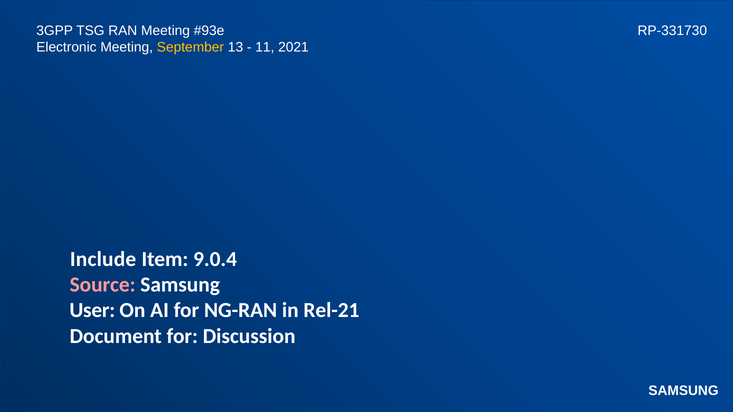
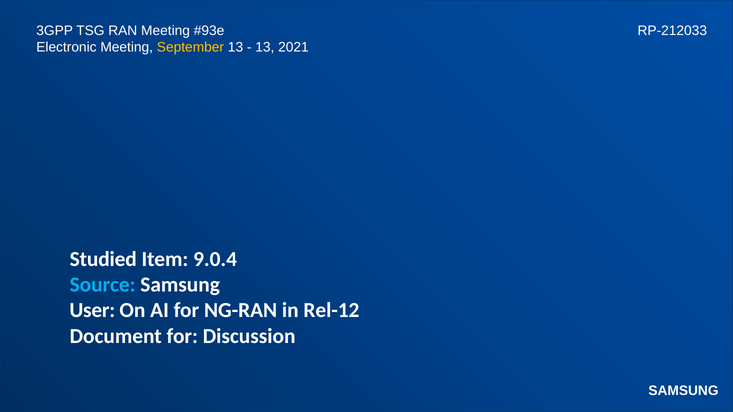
RP-331730: RP-331730 -> RP-212033 (672, 31)
11: 11 -> 13 (265, 47)
Include: Include -> Studied (103, 259)
Source colour: pink -> light blue (103, 285)
Rel-21: Rel-21 -> Rel-12 (331, 311)
